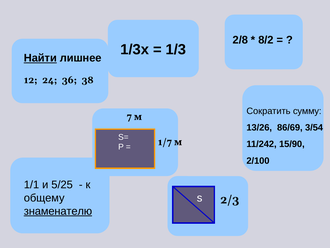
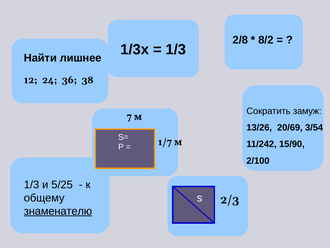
Найти underline: present -> none (40, 58)
сумму: сумму -> замуж (307, 111)
86/69: 86/69 -> 20/69 (290, 127)
1/1: 1/1 -> 1/3 (31, 184)
